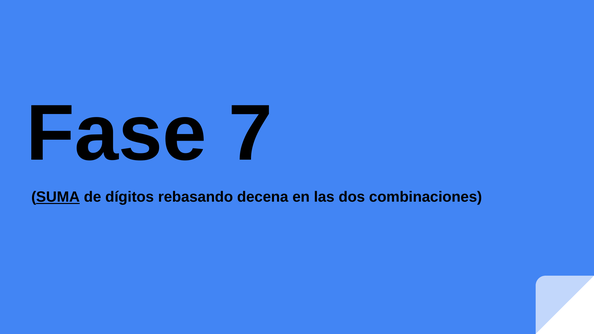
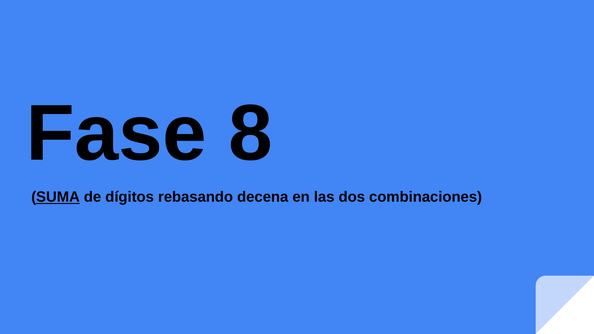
7: 7 -> 8 (251, 134)
